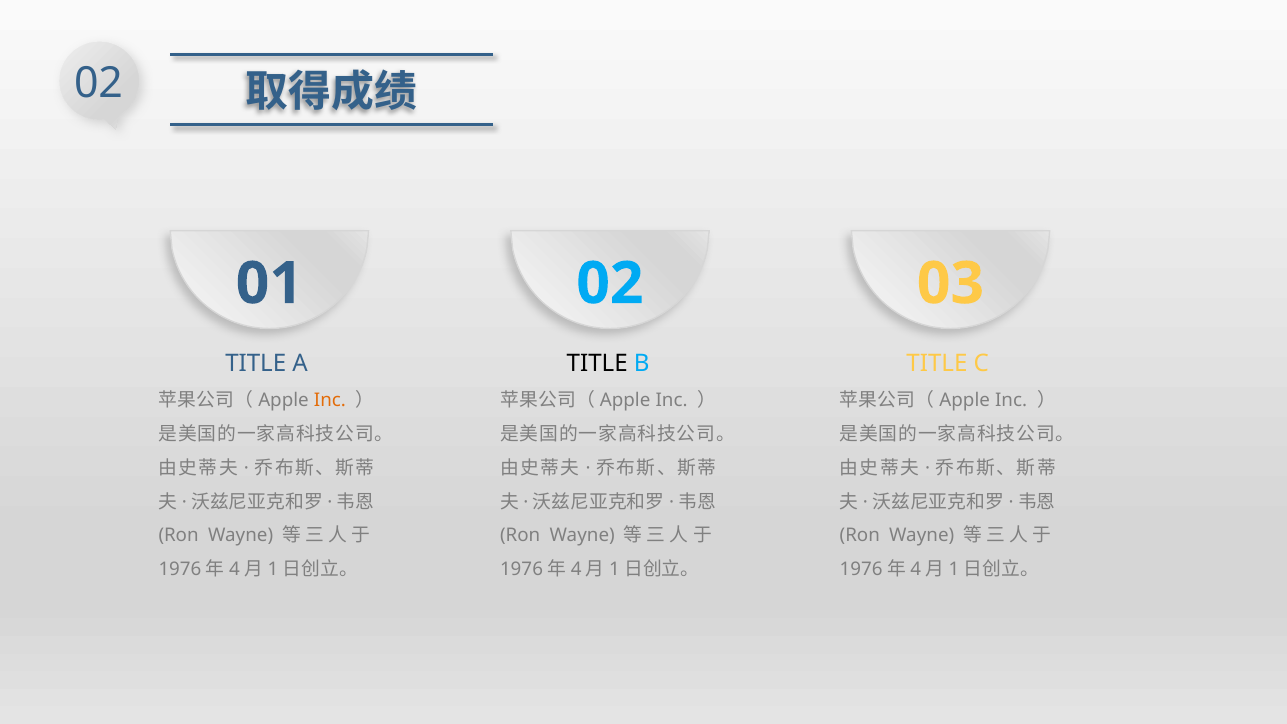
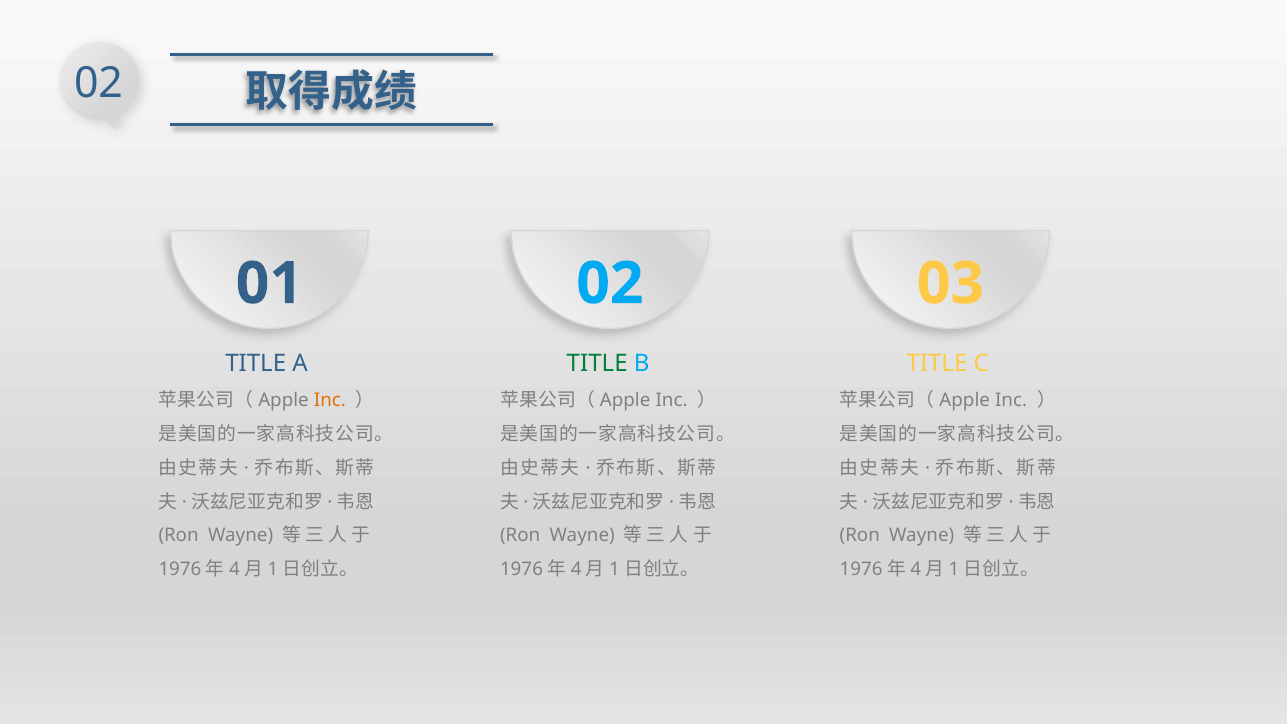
TITLE colour: black -> green (597, 364)
